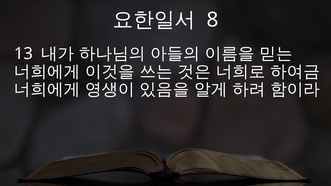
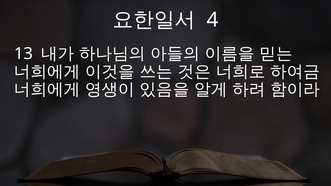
8: 8 -> 4 (212, 20)
